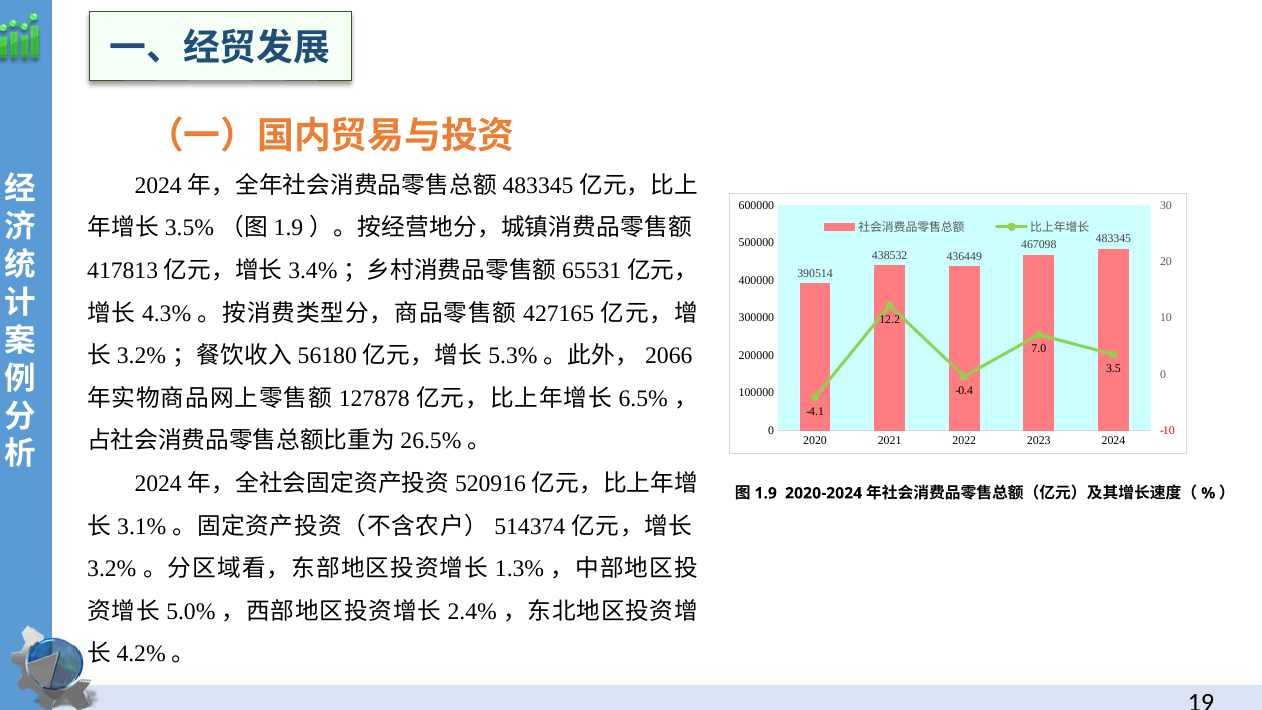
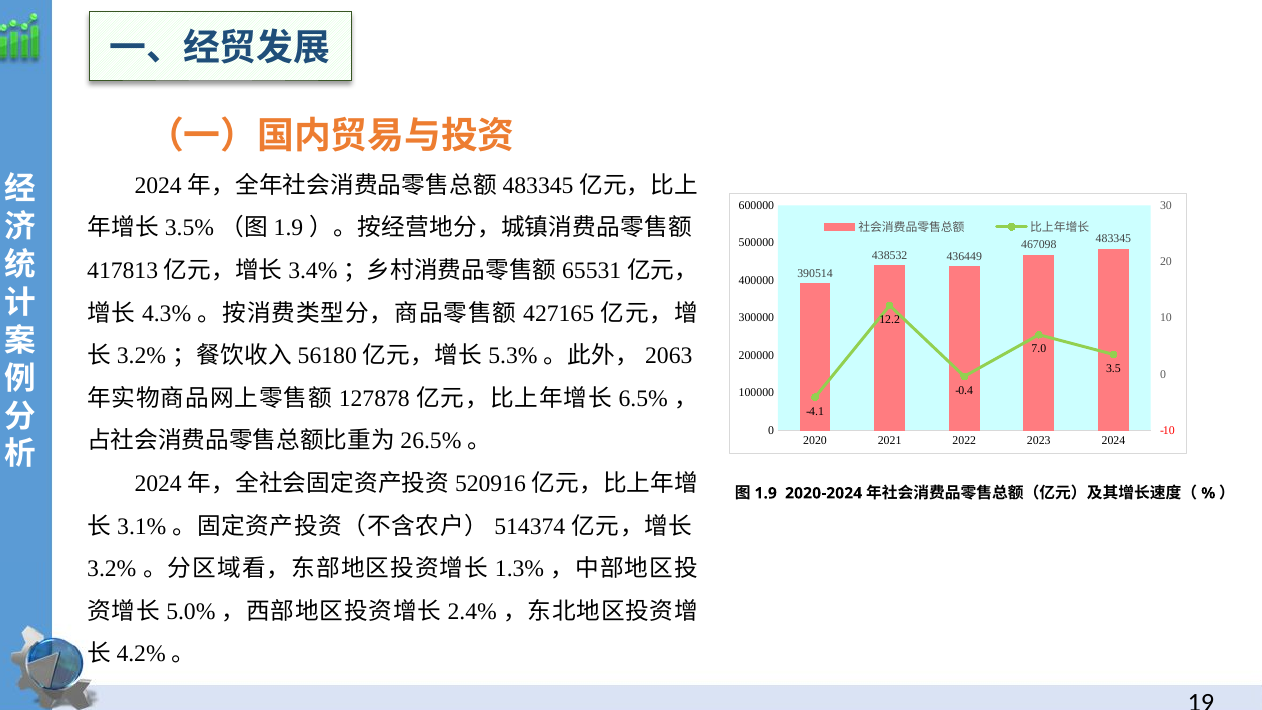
2066: 2066 -> 2063 (669, 356)
